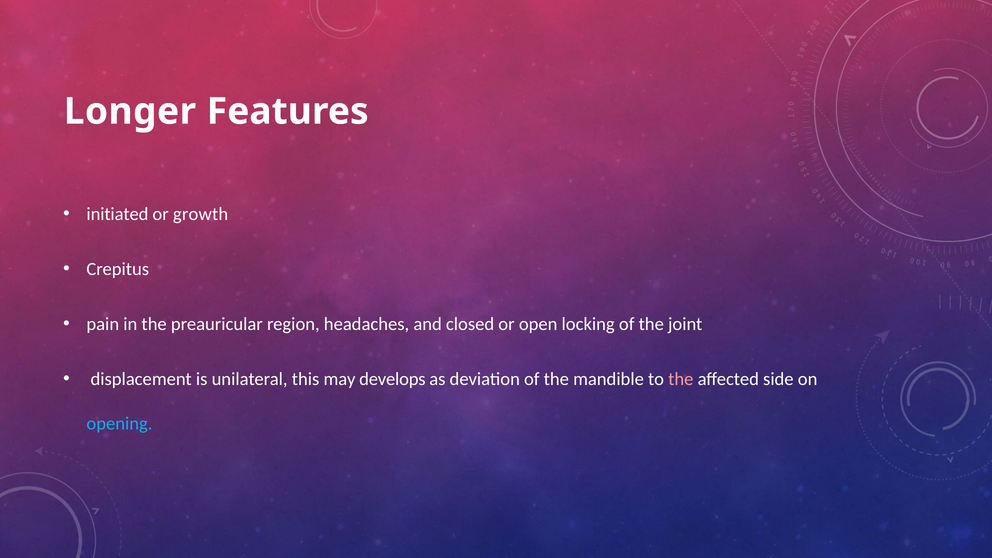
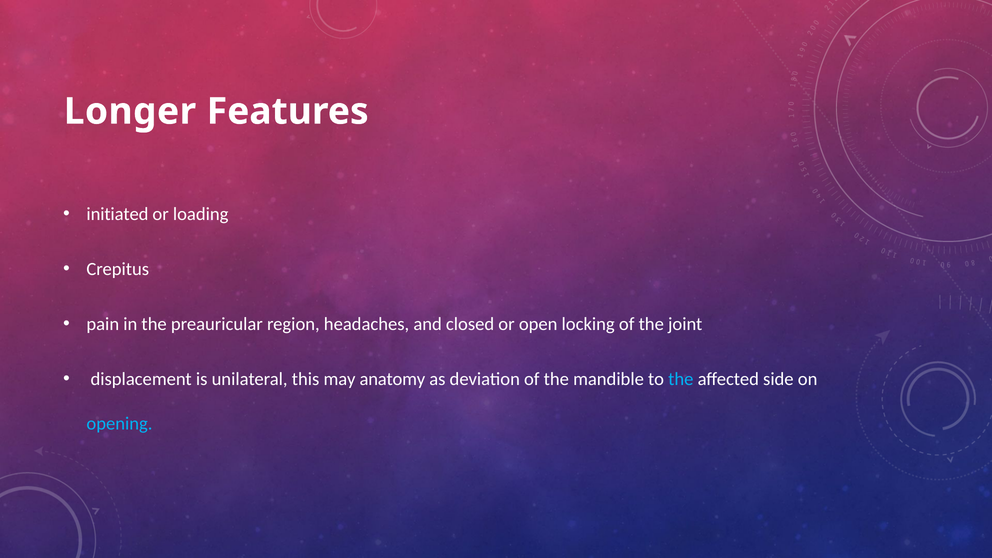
growth: growth -> loading (201, 214)
develops: develops -> anatomy (392, 379)
the colour: pink -> light blue (681, 379)
